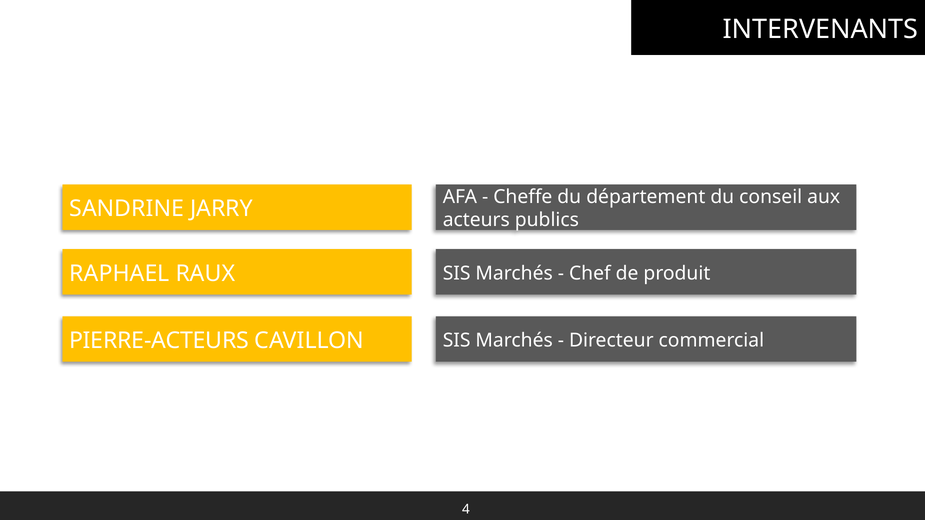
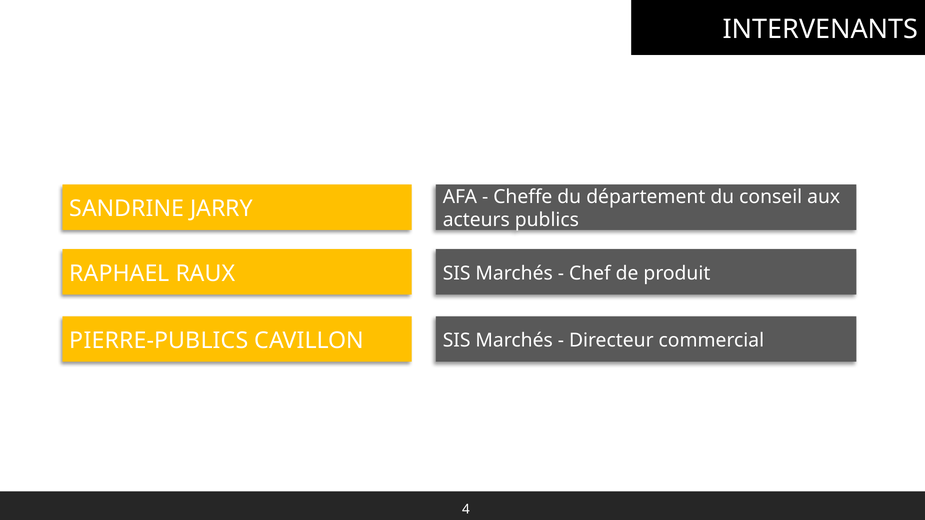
PIERRE-ACTEURS: PIERRE-ACTEURS -> PIERRE-PUBLICS (159, 341)
